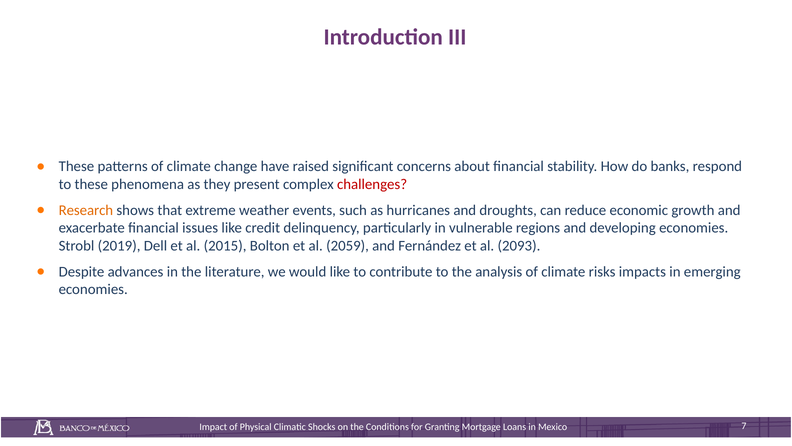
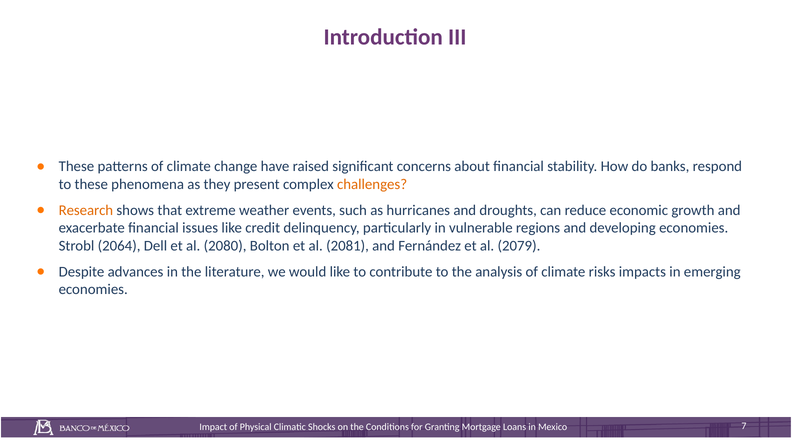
challenges colour: red -> orange (372, 184)
2019: 2019 -> 2064 (119, 246)
2015: 2015 -> 2080 (225, 246)
2059: 2059 -> 2081 (348, 246)
2093: 2093 -> 2079 (519, 246)
